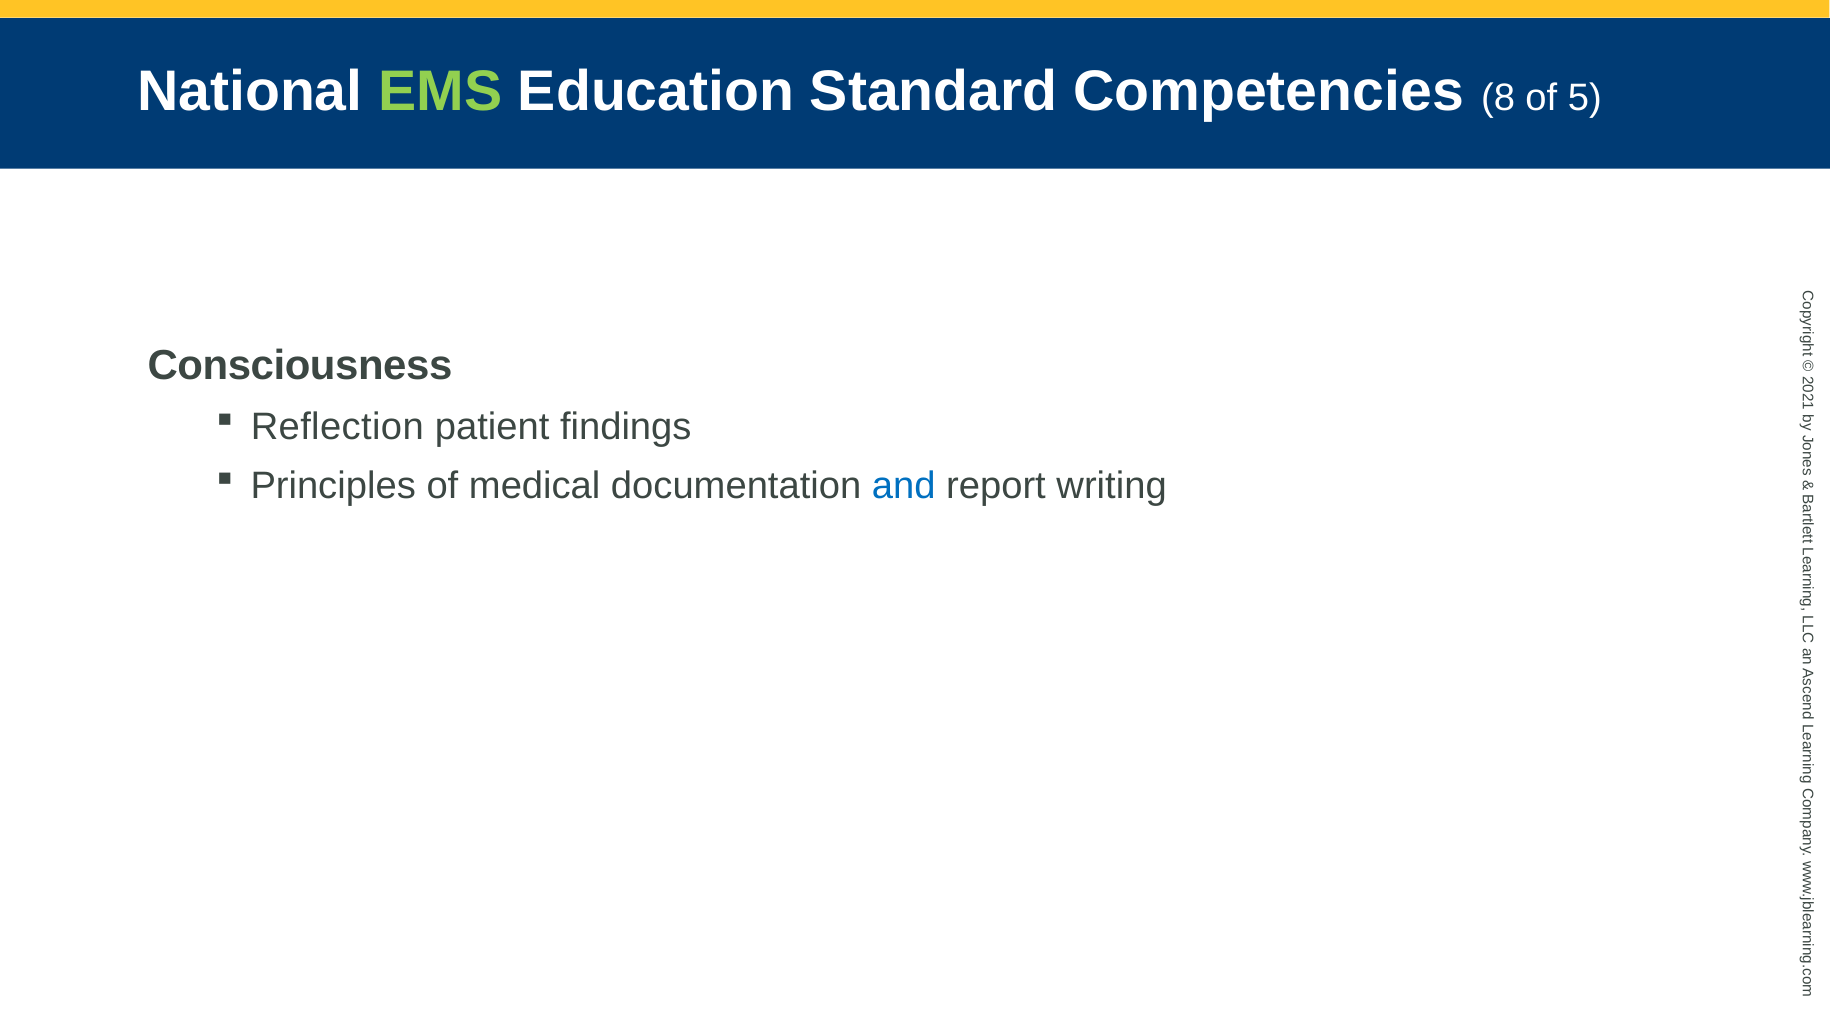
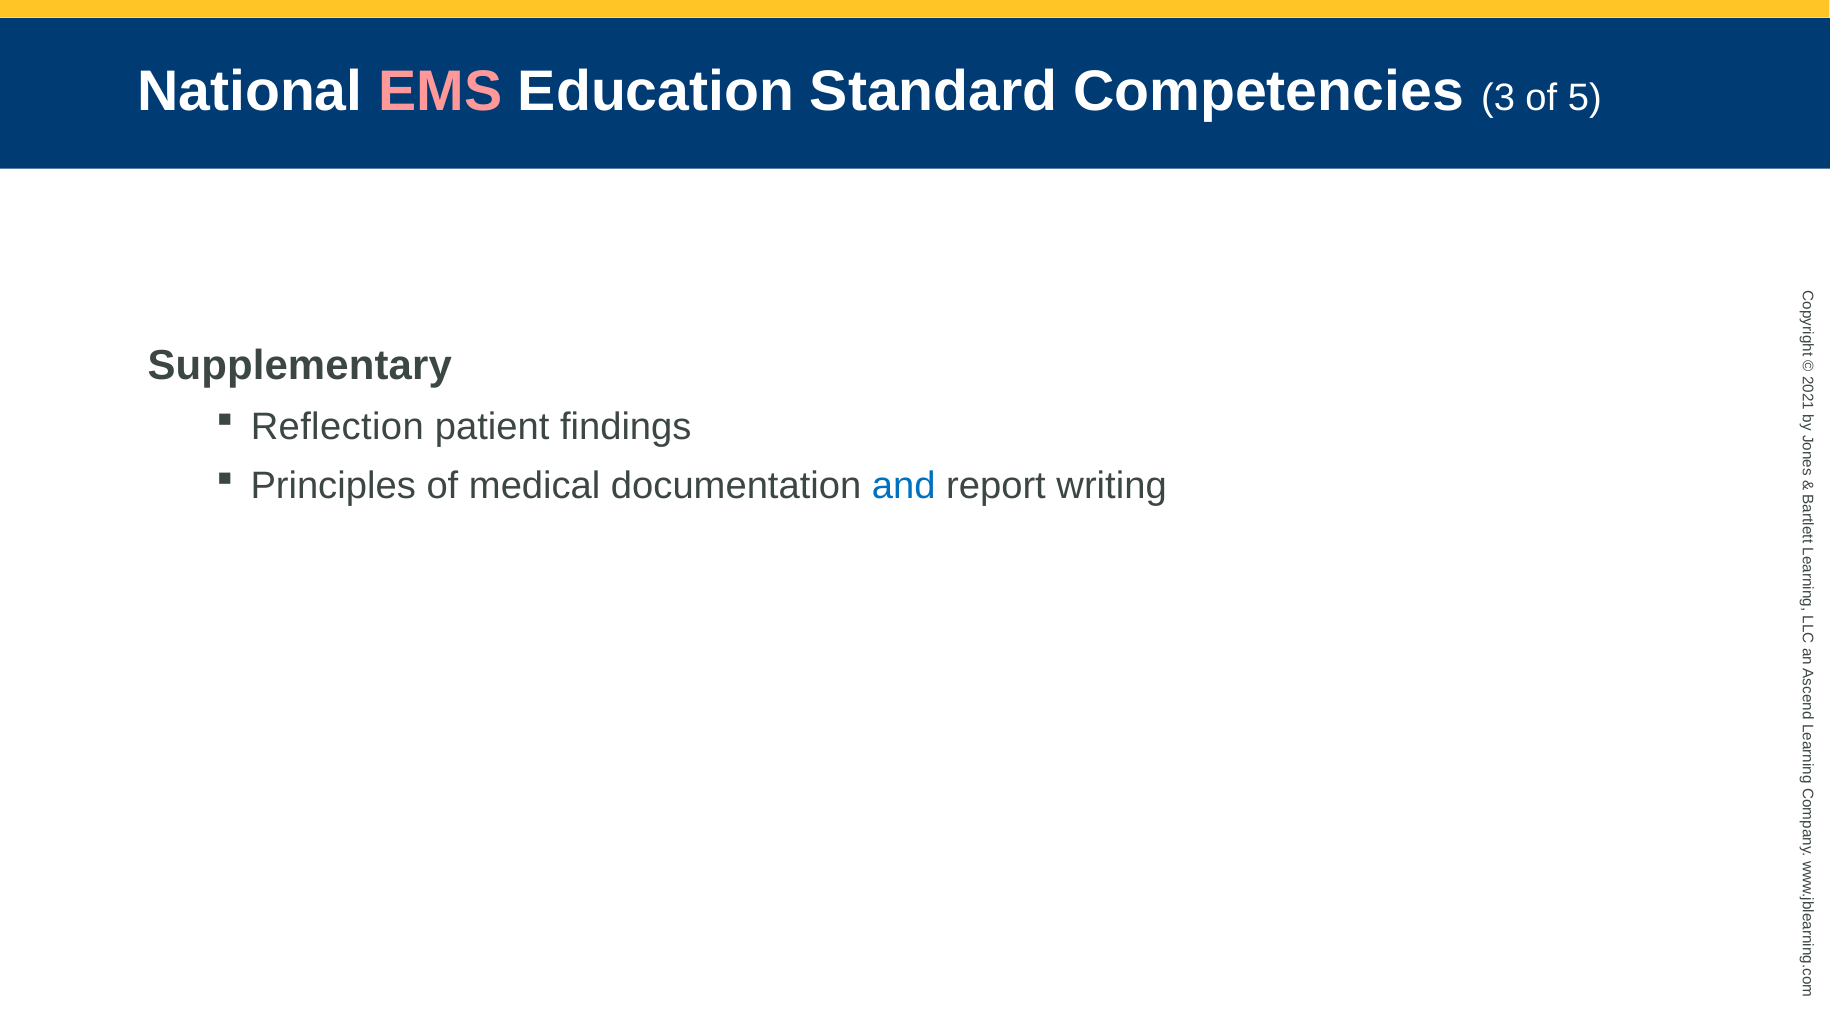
EMS colour: light green -> pink (440, 92)
8: 8 -> 3 (1498, 98)
Consciousness: Consciousness -> Supplementary (300, 366)
